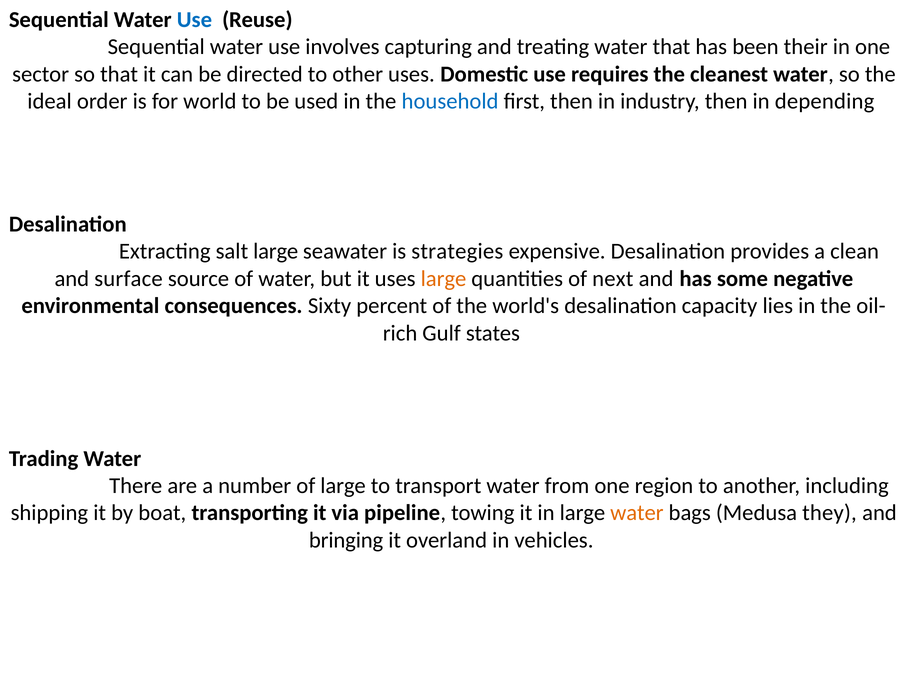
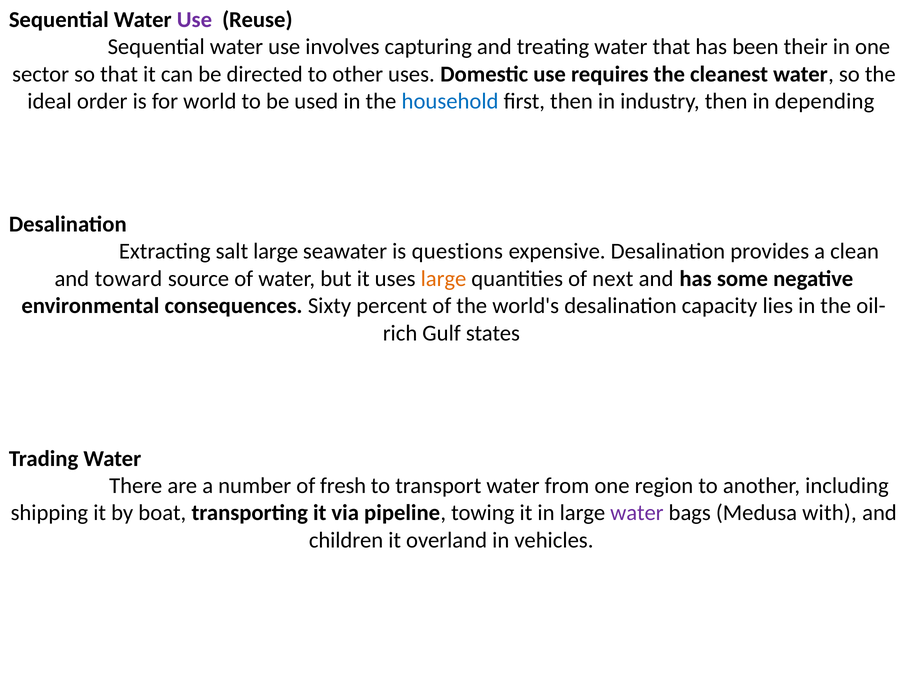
Use colour: blue -> purple (194, 20)
strategies: strategies -> questions (457, 252)
surface: surface -> toward (128, 279)
of large: large -> fresh (343, 486)
water colour: orange -> purple (637, 513)
they: they -> with (829, 513)
bringing: bringing -> children (346, 540)
